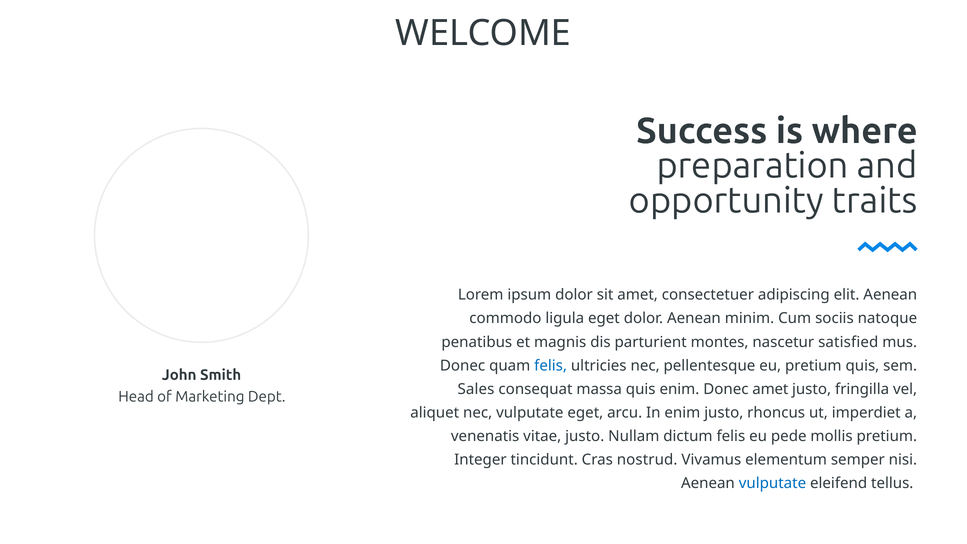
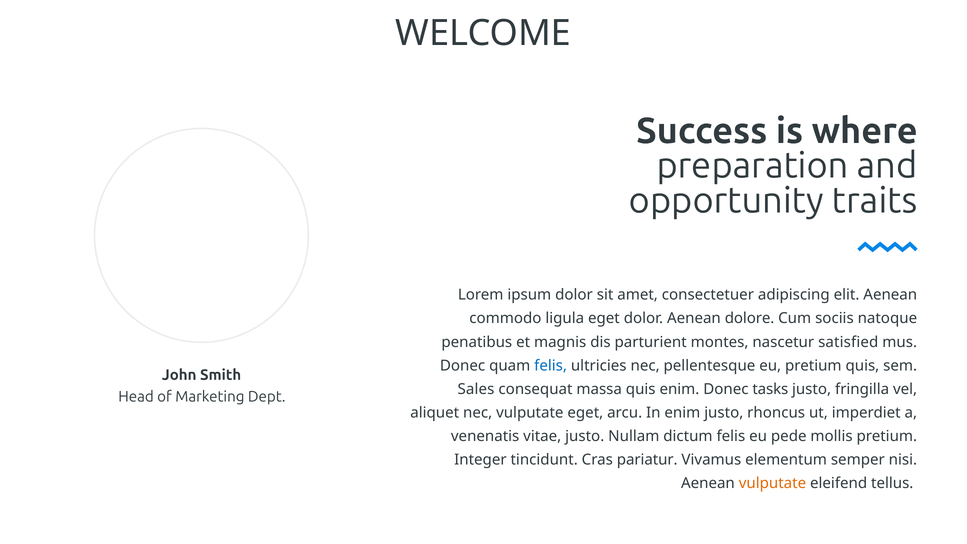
minim: minim -> dolore (750, 318)
Donec amet: amet -> tasks (770, 389)
nostrud: nostrud -> pariatur (647, 460)
vulputate colour: blue -> orange (772, 483)
